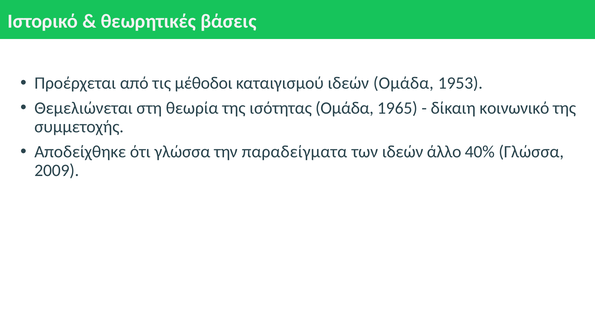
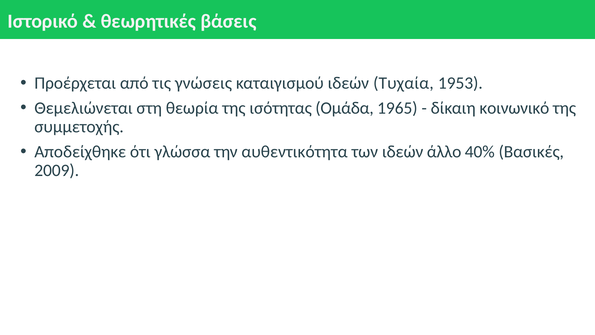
μέθοδοι: μέθοδοι -> γνώσεις (203, 83)
ιδεών Ομάδα: Ομάδα -> Τυχαία (403, 83)
παραδείγματα: παραδείγματα -> αυθεντικότητα (295, 152)
40% Γλώσσα: Γλώσσα -> Βασικές (531, 152)
